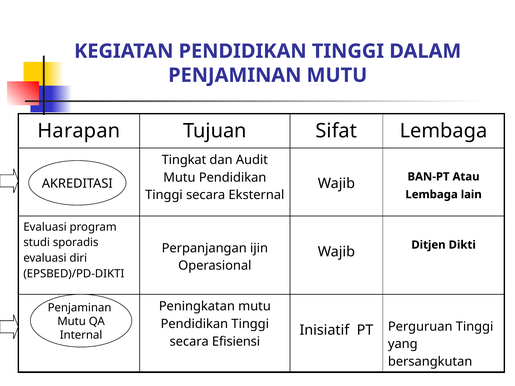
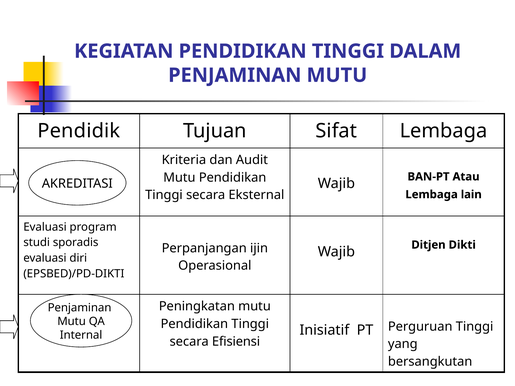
Harapan: Harapan -> Pendidik (79, 131)
Tingkat: Tingkat -> Kriteria (184, 160)
